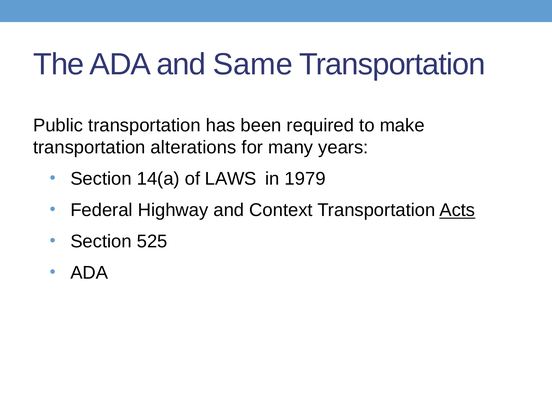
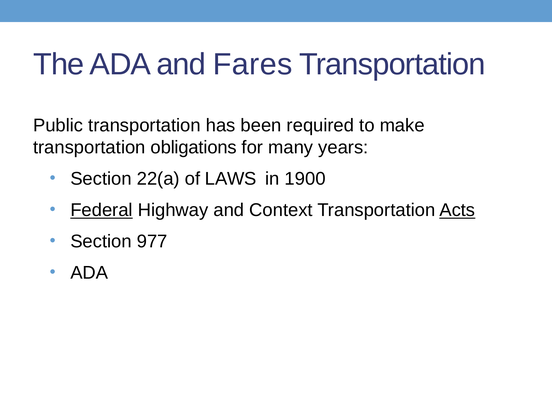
Same: Same -> Fares (253, 64)
alterations: alterations -> obligations (194, 148)
14(a: 14(a -> 22(a (158, 179)
1979: 1979 -> 1900 (305, 179)
Federal underline: none -> present (102, 210)
525: 525 -> 977 (152, 241)
